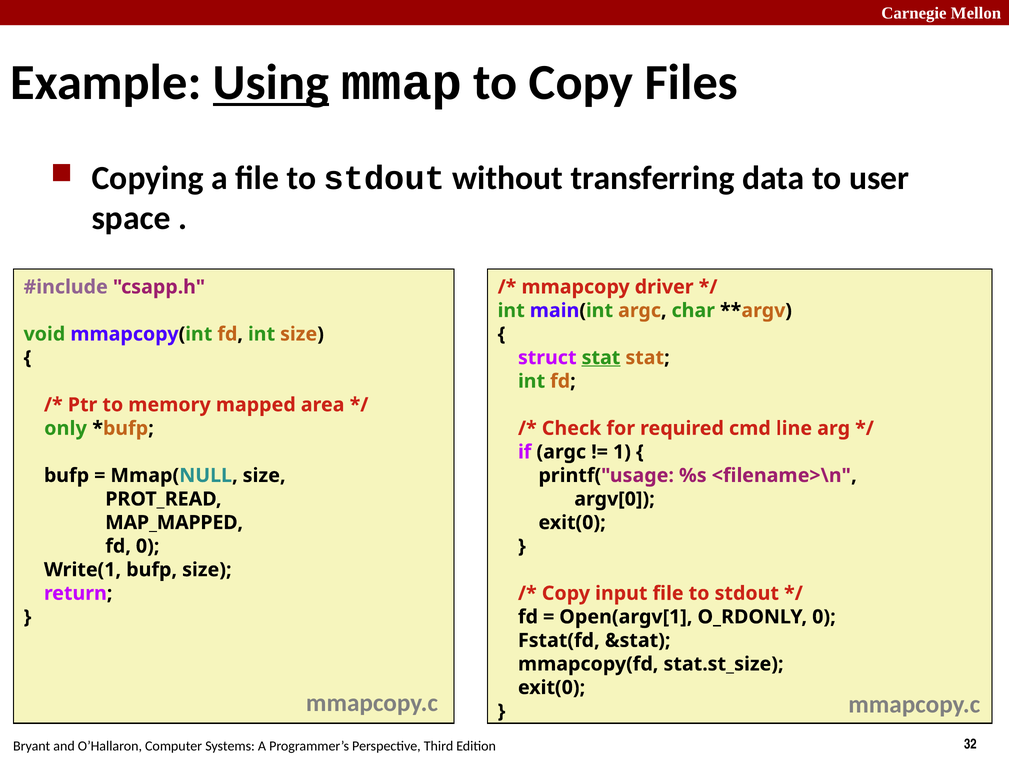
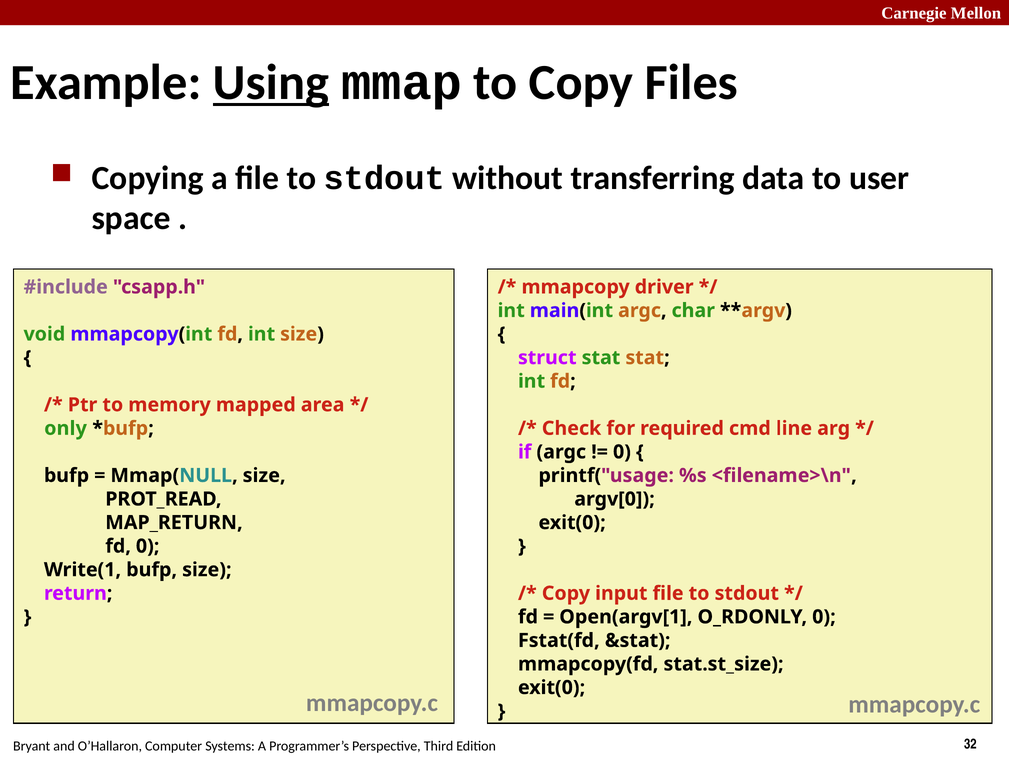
stat underline: present -> none (601, 358)
1: 1 -> 0 (622, 452)
MAP_MAPPED: MAP_MAPPED -> MAP_RETURN (174, 522)
